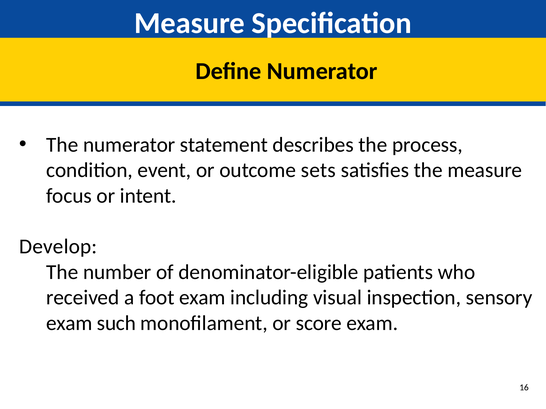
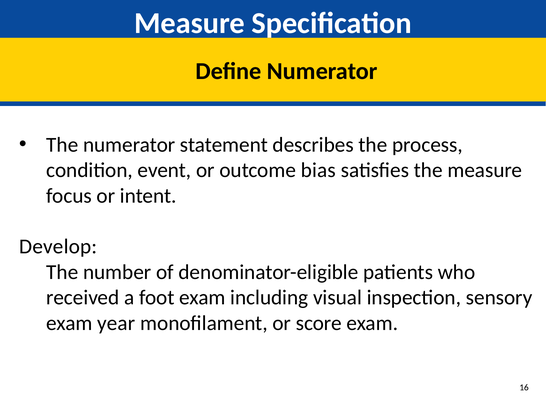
sets: sets -> bias (318, 170)
such: such -> year (116, 323)
